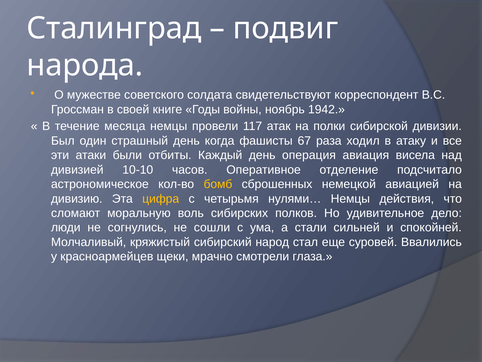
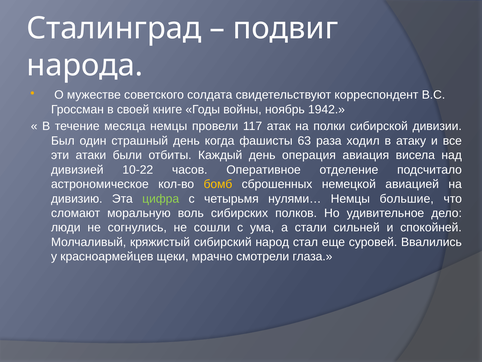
67: 67 -> 63 (304, 141)
10-10: 10-10 -> 10-22 (138, 170)
цифра colour: yellow -> light green (161, 198)
действия: действия -> большие (407, 198)
